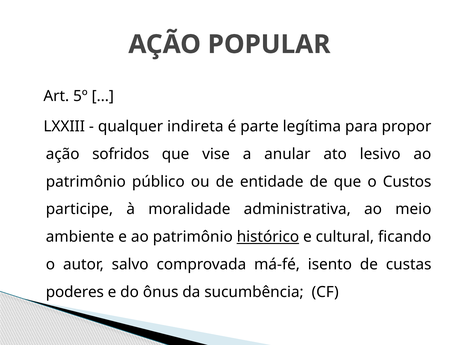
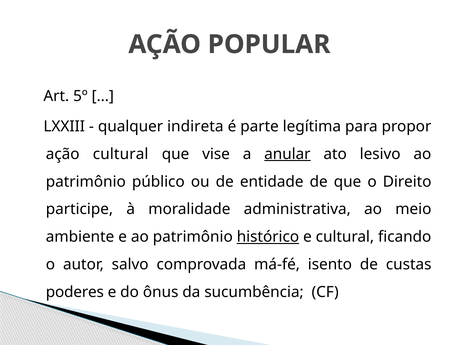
ação sofridos: sofridos -> cultural (121, 154)
anular underline: none -> present (287, 154)
Custos: Custos -> Direito (407, 181)
